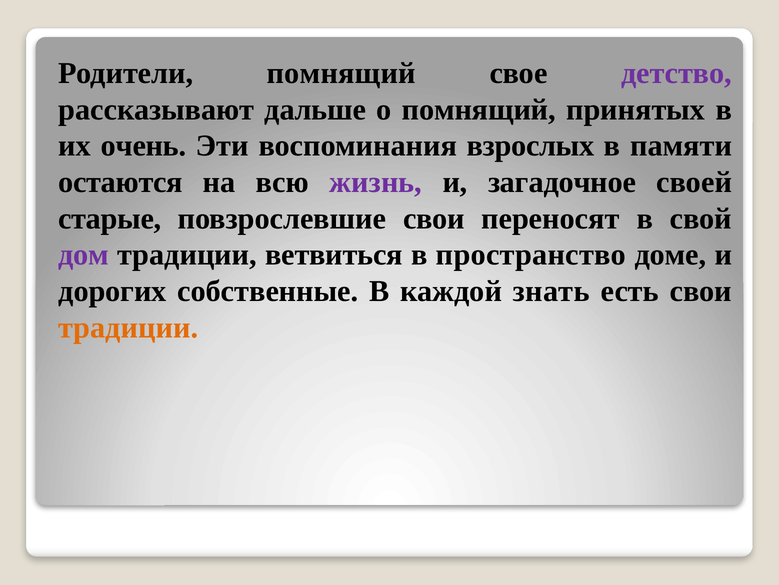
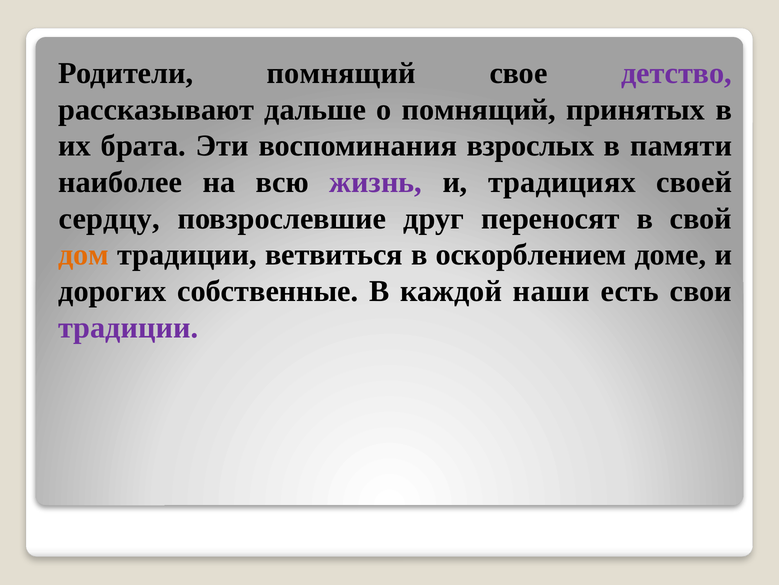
очень: очень -> брата (143, 146)
остаются: остаются -> наиболее (120, 182)
загадочное: загадочное -> традициях (562, 182)
старые: старые -> сердцу (109, 218)
повзрослевшие свои: свои -> друг (434, 218)
дом colour: purple -> orange (84, 255)
пространство: пространство -> оскорблением (531, 255)
знать: знать -> наши (551, 291)
традиции colour: orange -> purple (128, 327)
